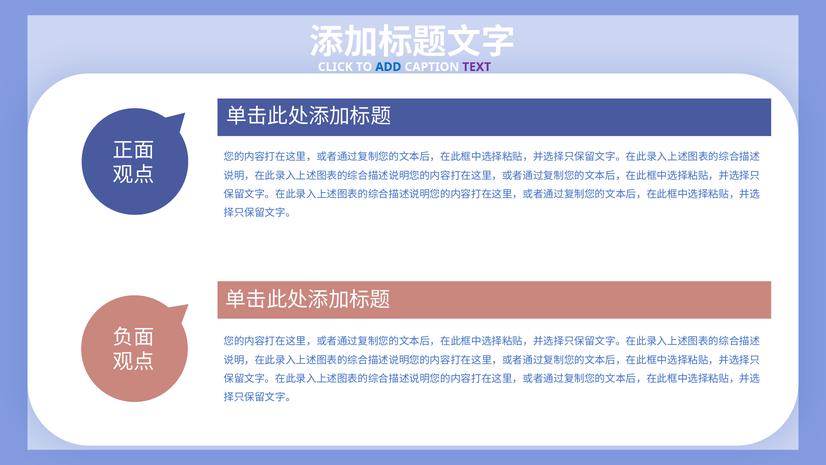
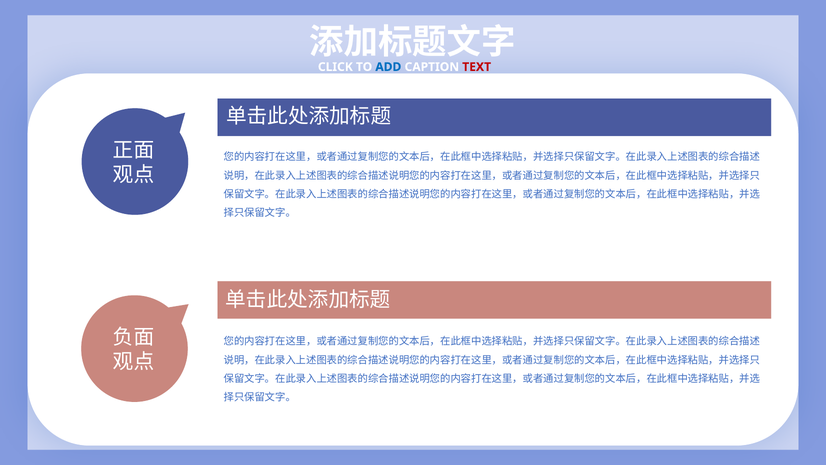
TEXT colour: purple -> red (477, 67)
